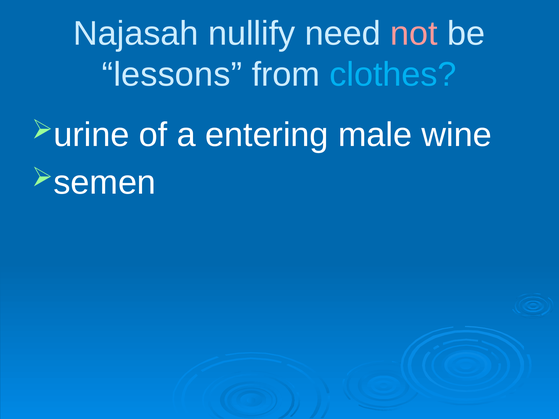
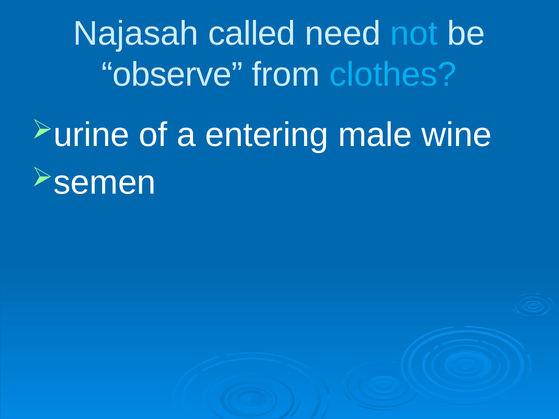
nullify: nullify -> called (252, 34)
not colour: pink -> light blue (414, 34)
lessons: lessons -> observe (172, 75)
